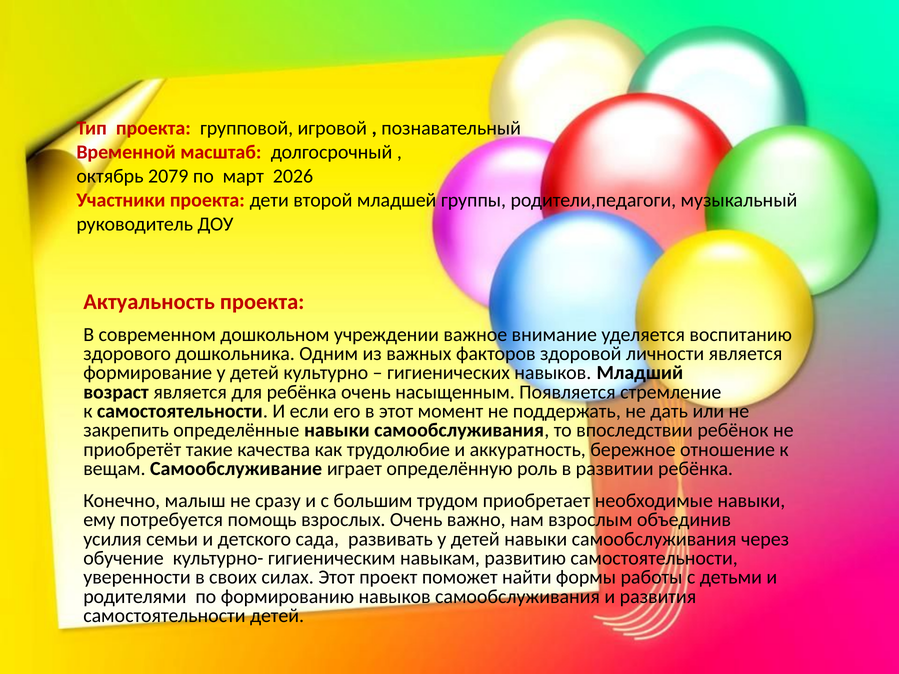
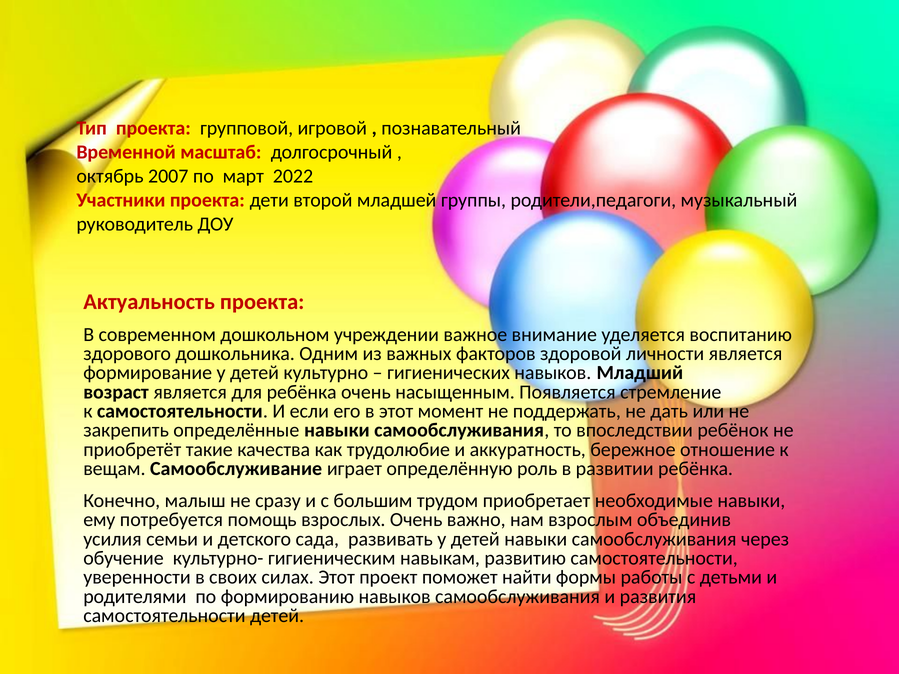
2079: 2079 -> 2007 (168, 176)
2026: 2026 -> 2022 (293, 176)
